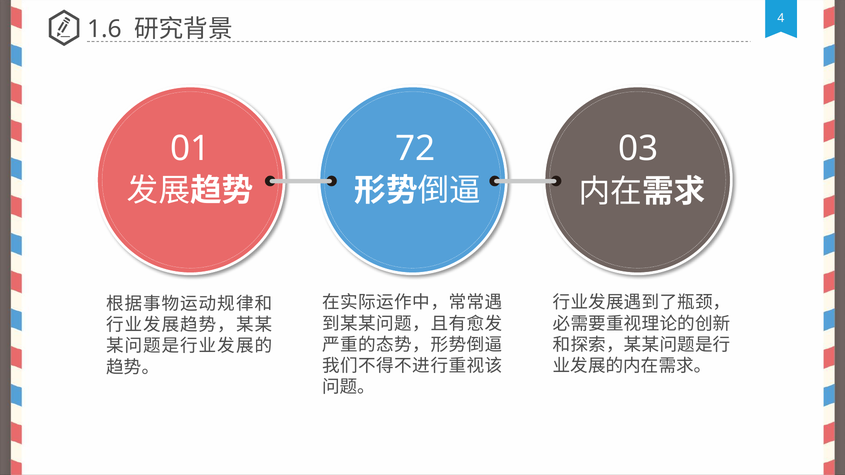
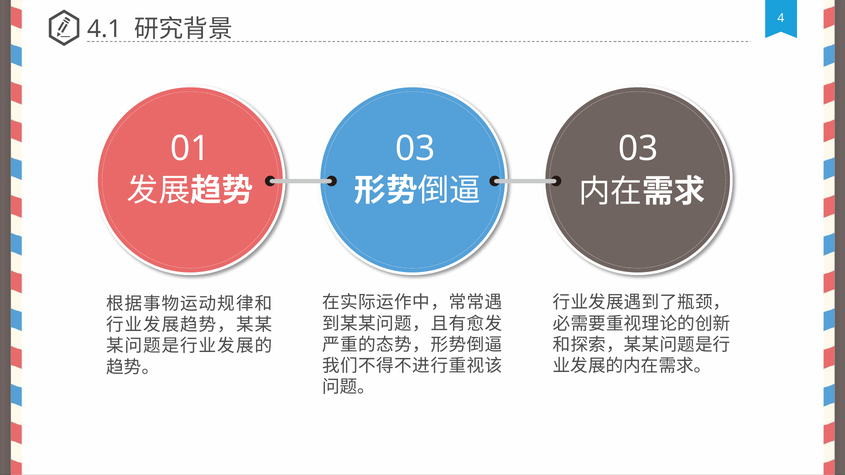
1.6: 1.6 -> 4.1 (105, 29)
01 72: 72 -> 03 (416, 148)
